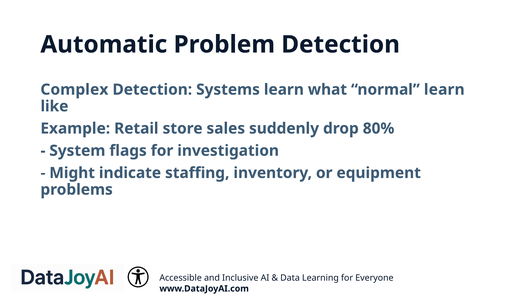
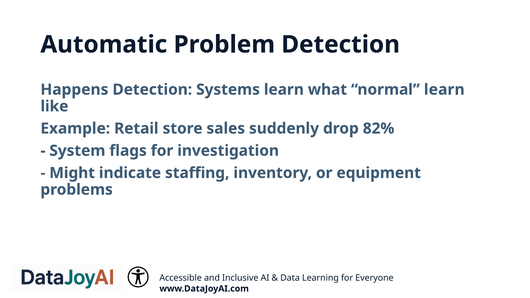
Complex: Complex -> Happens (74, 90)
80%: 80% -> 82% (379, 129)
